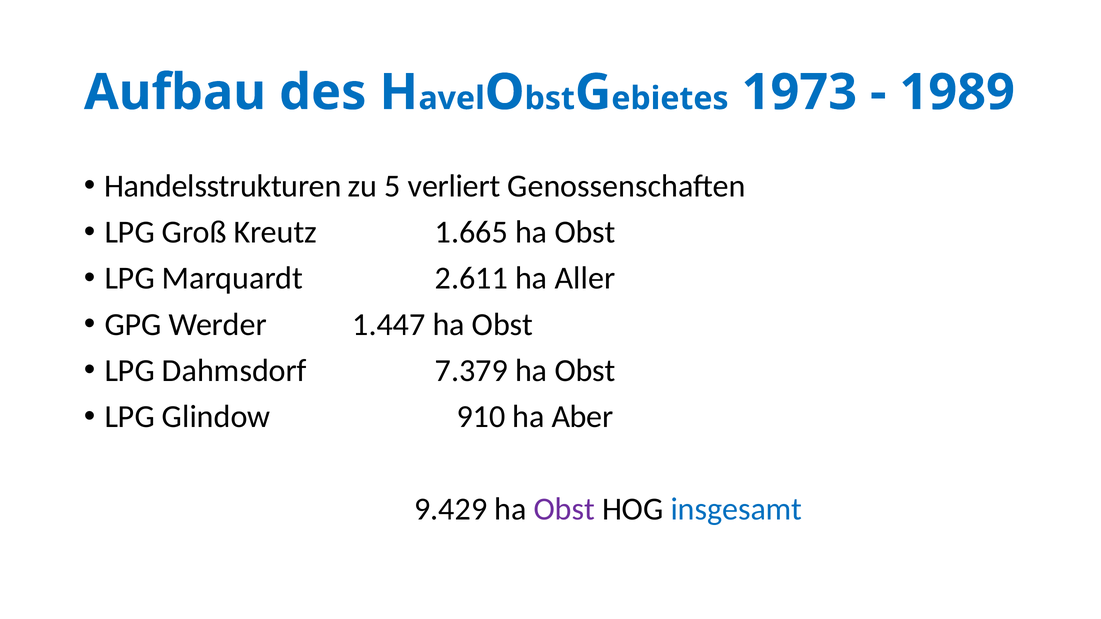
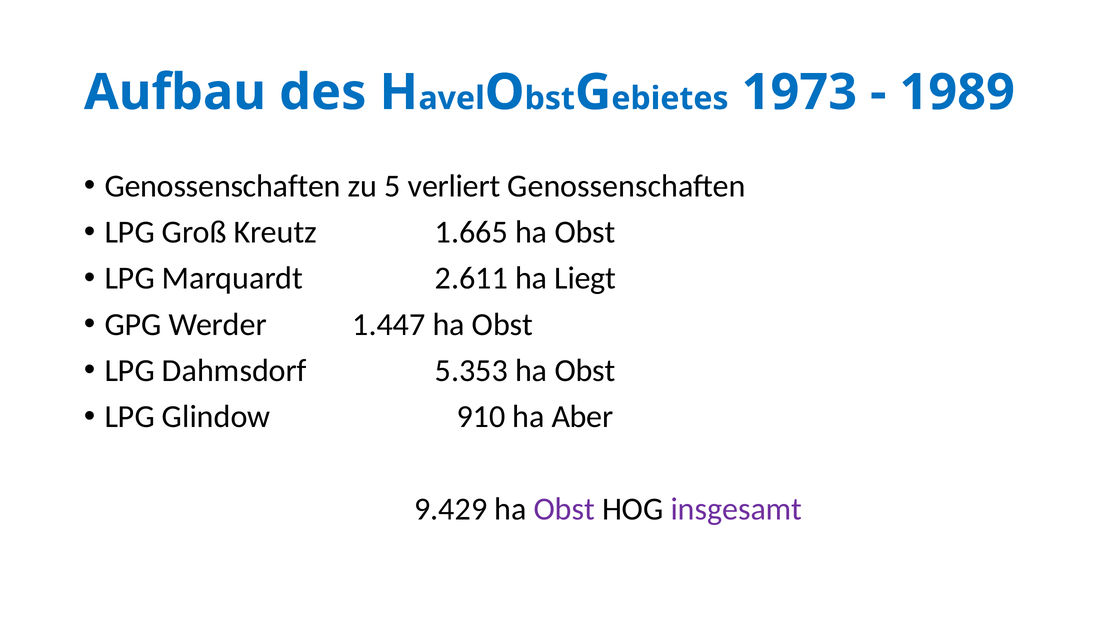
Handelsstrukturen: Handelsstrukturen -> Genossenschaften (223, 186)
Aller: Aller -> Liegt (585, 278)
7.379: 7.379 -> 5.353 (471, 371)
insgesamt colour: blue -> purple (736, 509)
